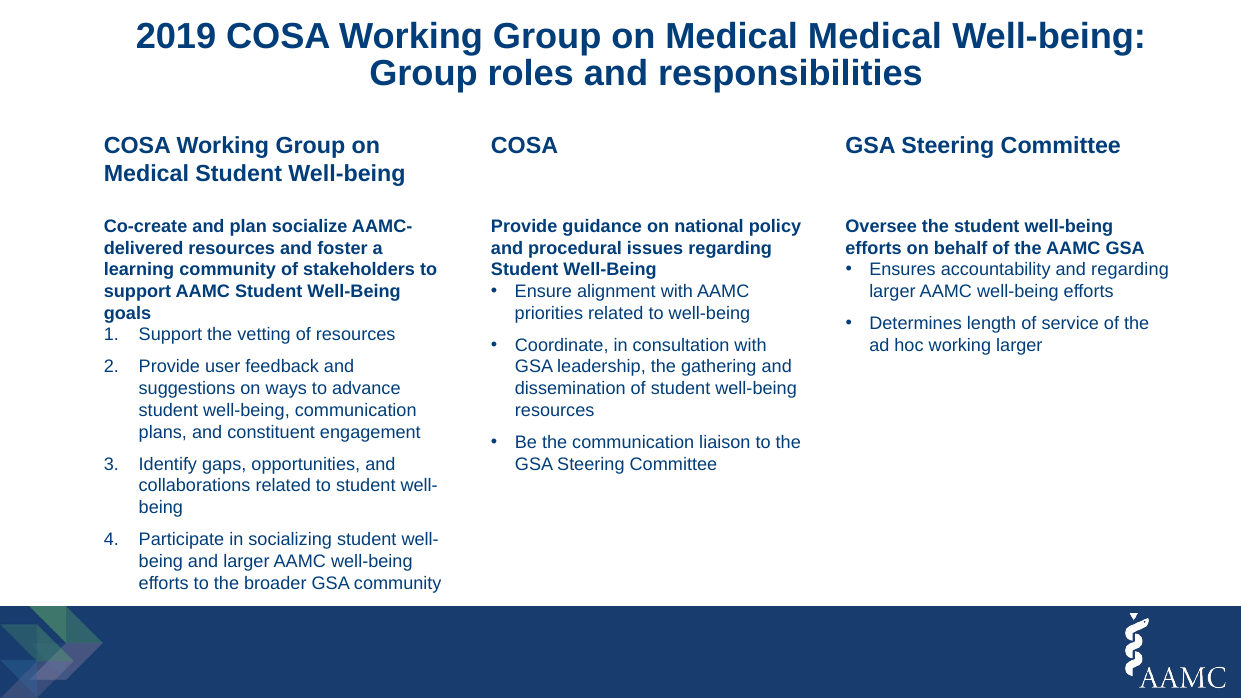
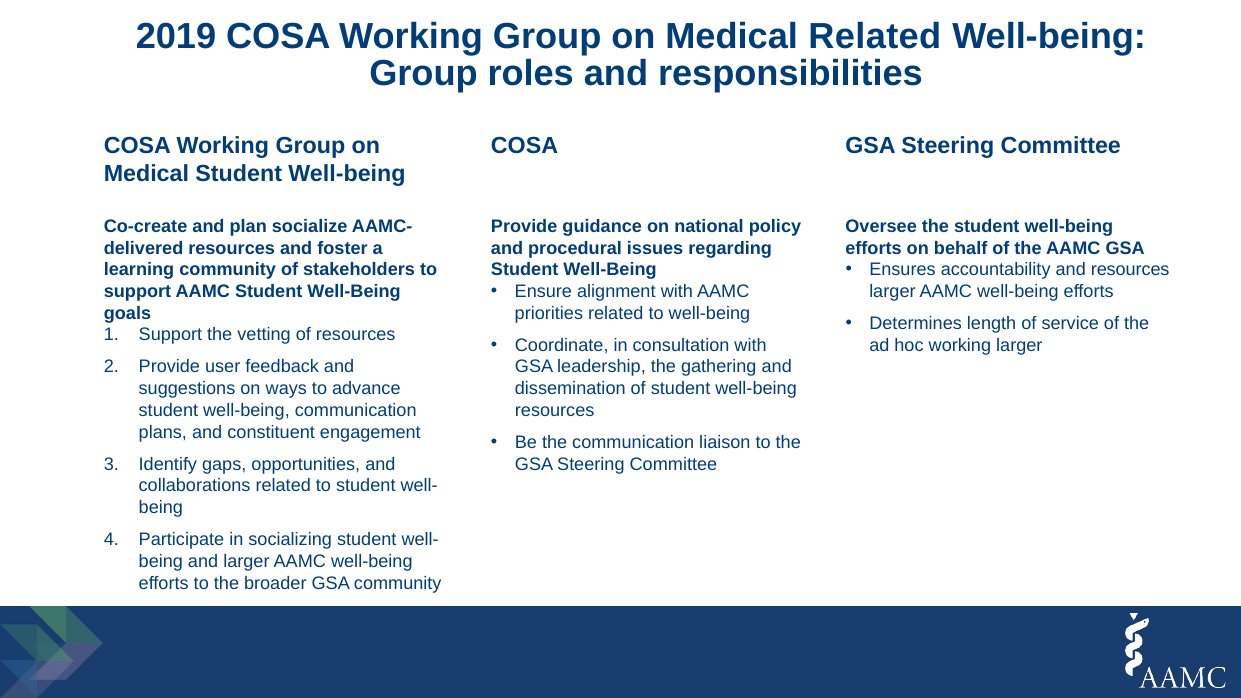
Medical Medical: Medical -> Related (875, 37)
and regarding: regarding -> resources (1130, 270)
